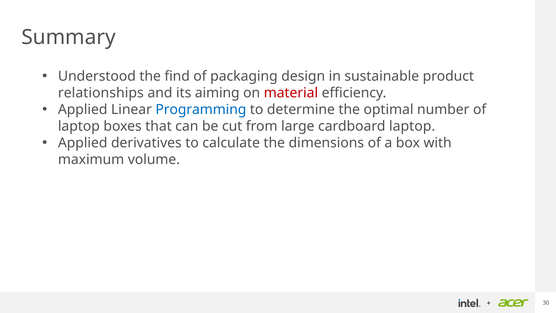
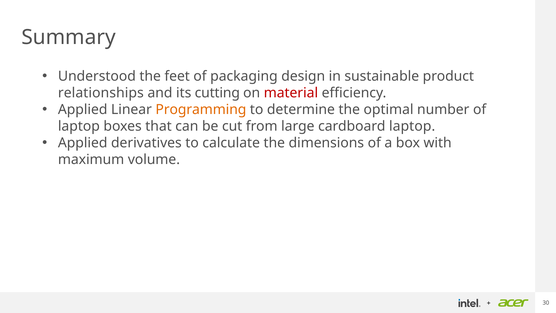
find: find -> feet (177, 76)
aiming: aiming -> cutting (217, 93)
Programming colour: blue -> orange (201, 110)
